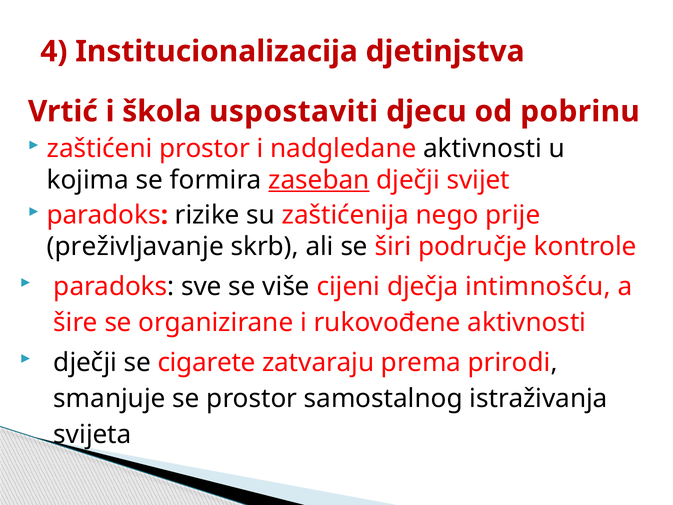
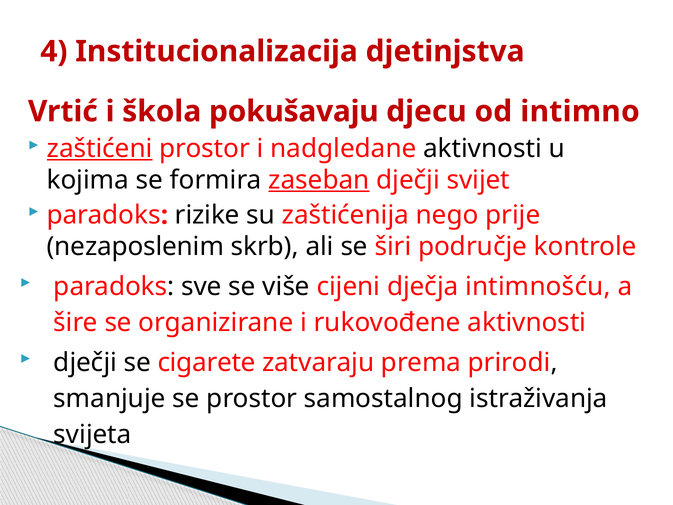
uspostaviti: uspostaviti -> pokušavaju (294, 111)
pobrinu: pobrinu -> intimno (580, 111)
zaštićeni underline: none -> present (100, 149)
preživljavanje: preživljavanje -> nezaposlenim (135, 247)
